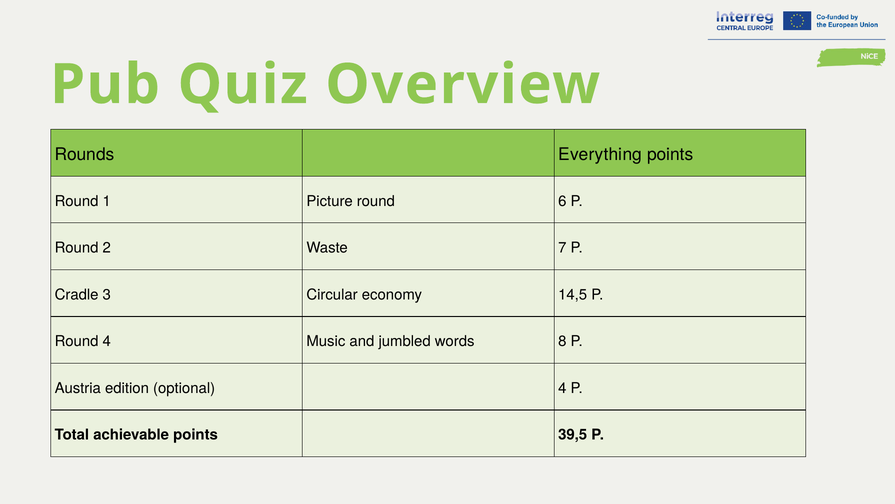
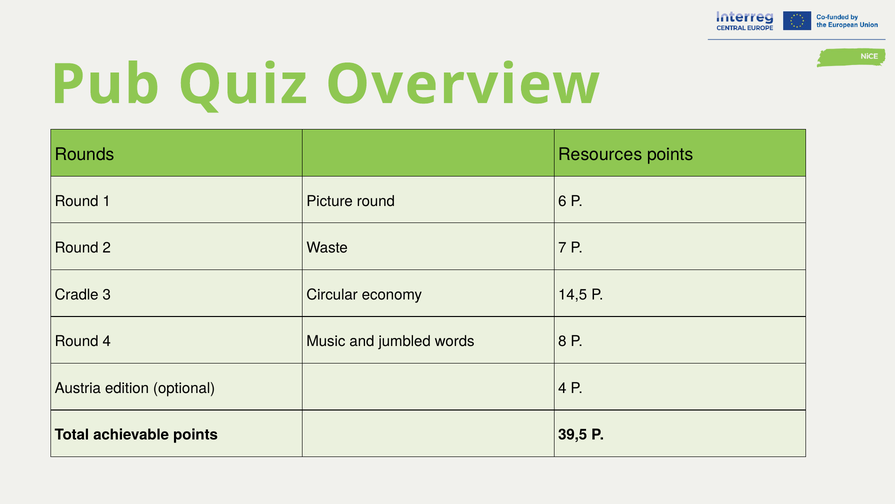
Everything: Everything -> Resources (600, 154)
